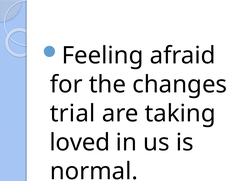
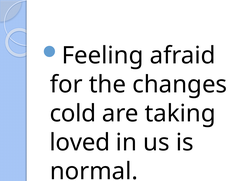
trial: trial -> cold (73, 113)
